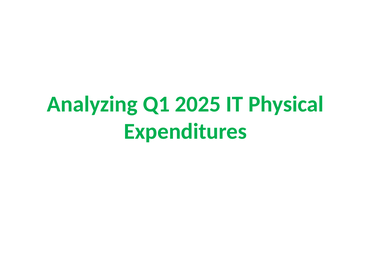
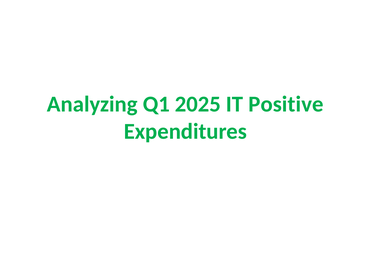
Physical: Physical -> Positive (286, 104)
